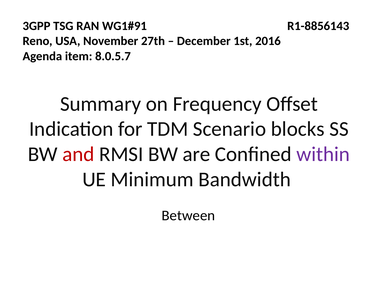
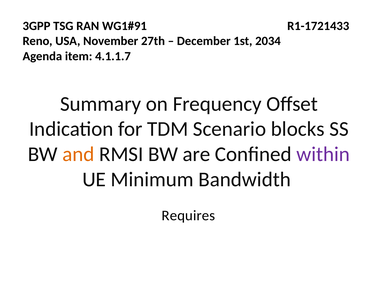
R1-8856143: R1-8856143 -> R1-1721433 (318, 26)
2016: 2016 -> 2034 (268, 41)
8.0.5.7: 8.0.5.7 -> 4.1.1.7 (113, 56)
and colour: red -> orange (78, 154)
Between: Between -> Requires (188, 216)
